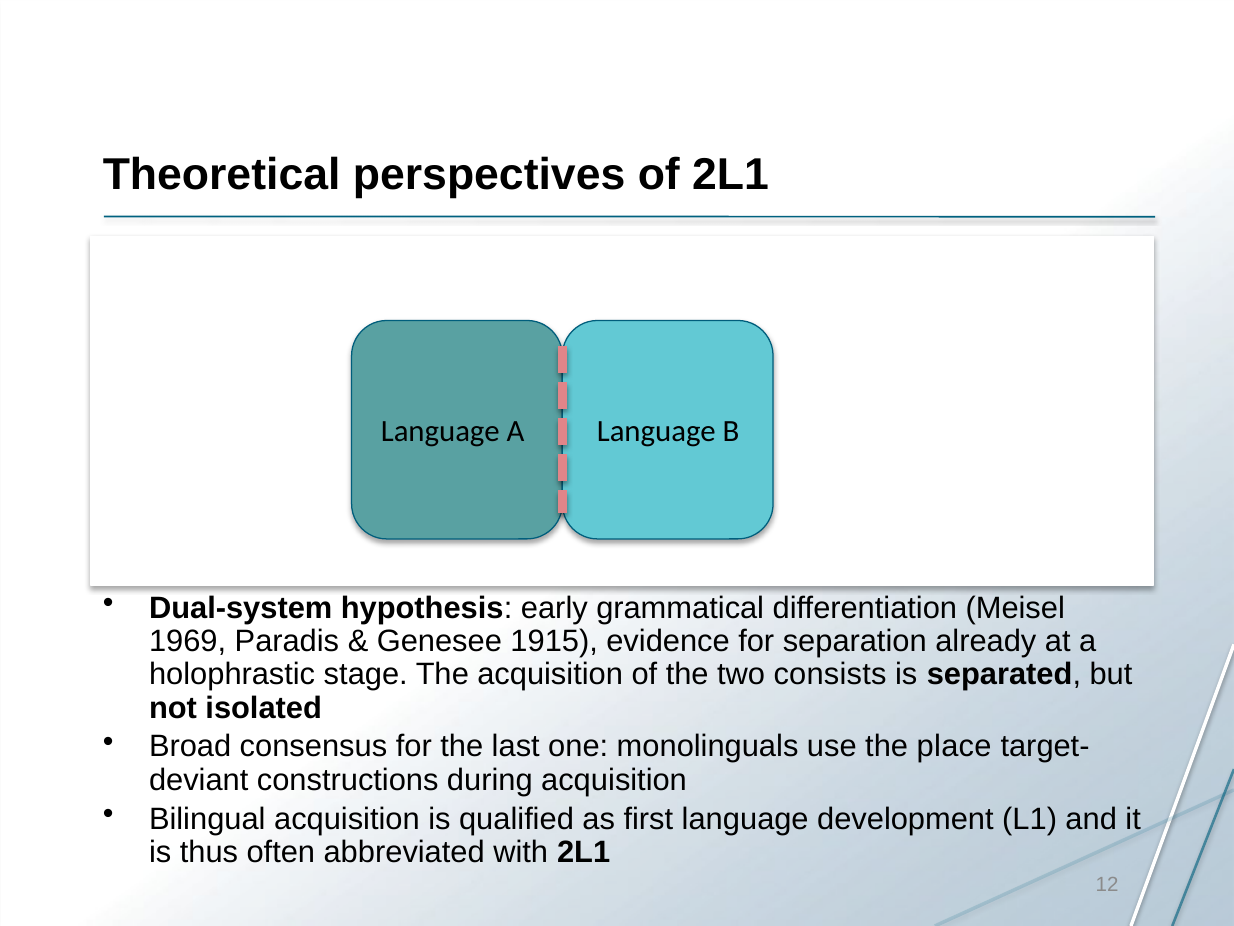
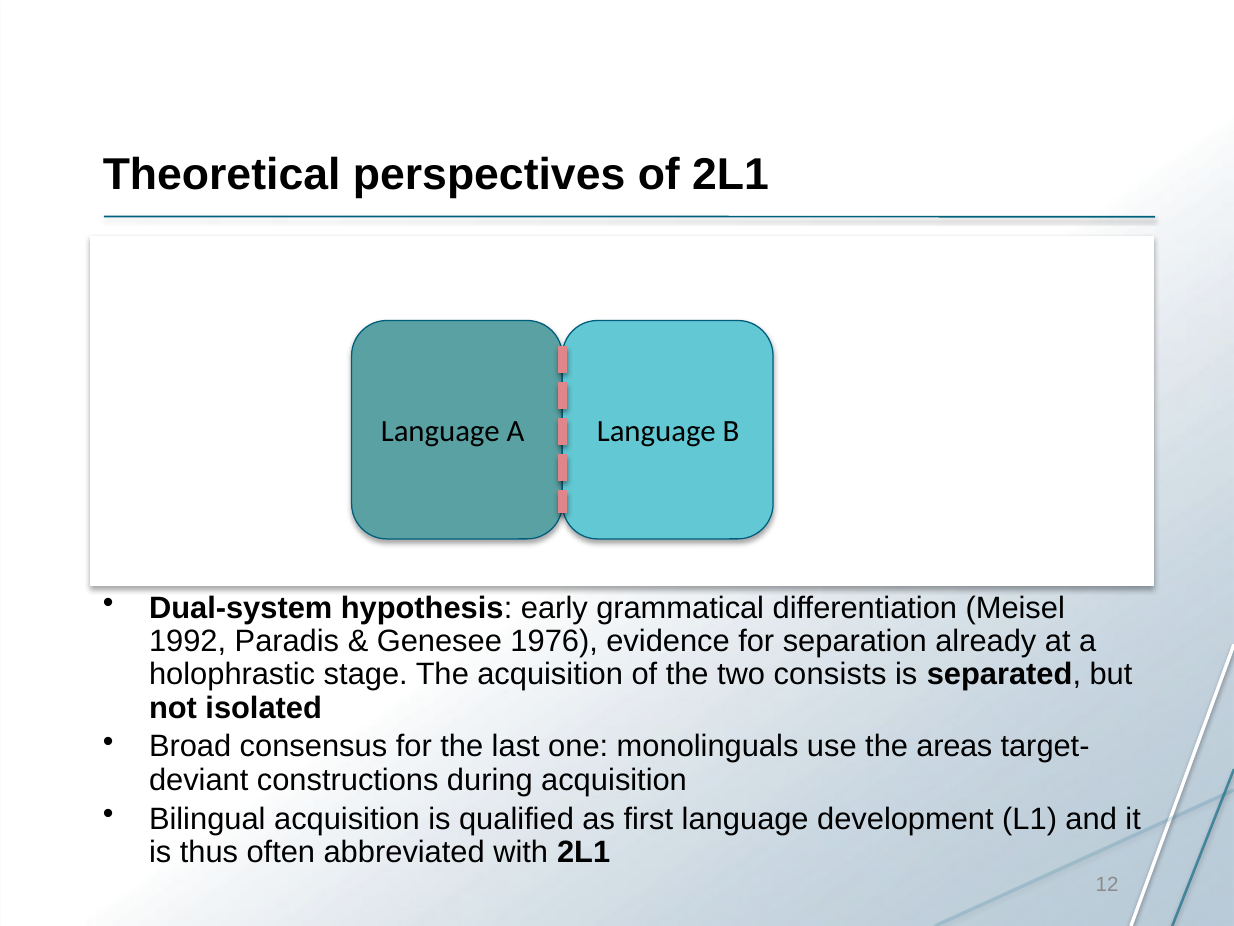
1969: 1969 -> 1992 (188, 641)
1915: 1915 -> 1976 (554, 641)
place: place -> areas (954, 746)
